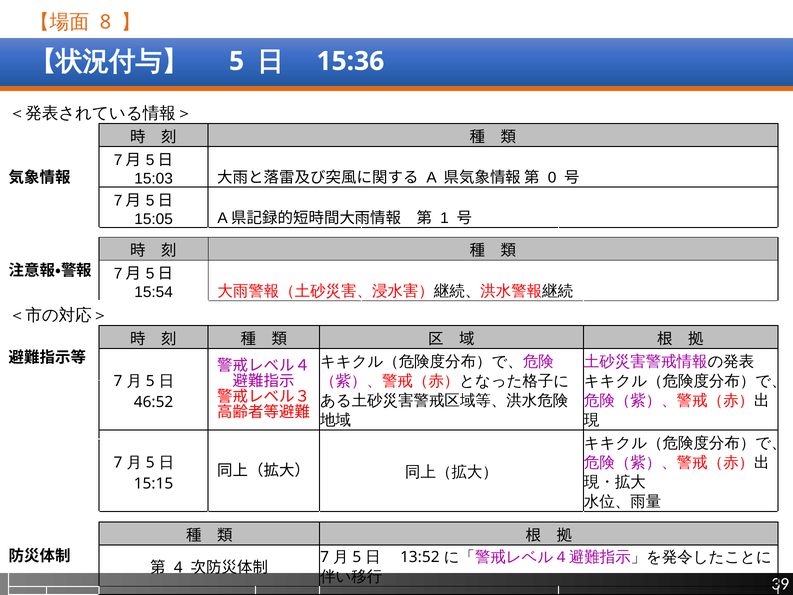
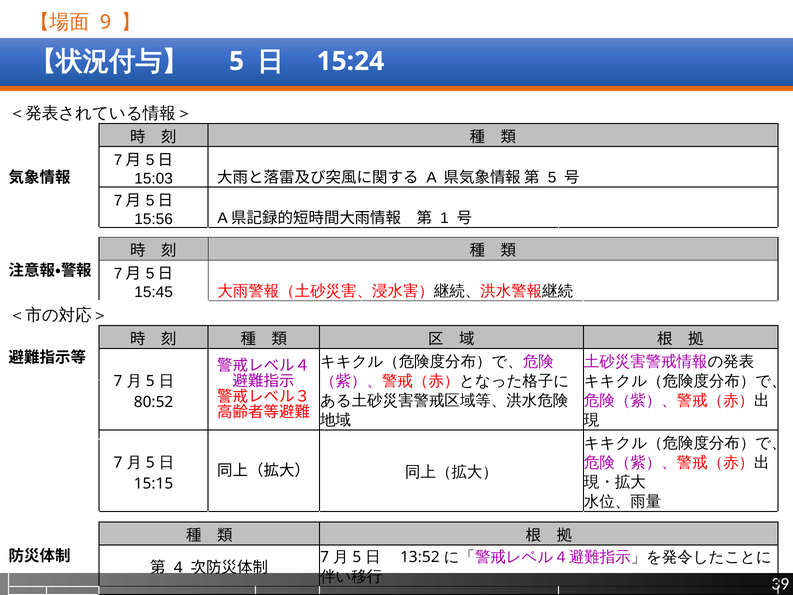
8: 8 -> 9 (105, 22)
15:36: 15:36 -> 15:24 (350, 61)
0: 0 -> 5 (552, 177)
15:05: 15:05 -> 15:56 (154, 219)
15:54: 15:54 -> 15:45 (154, 292)
46:52: 46:52 -> 80:52 (154, 402)
